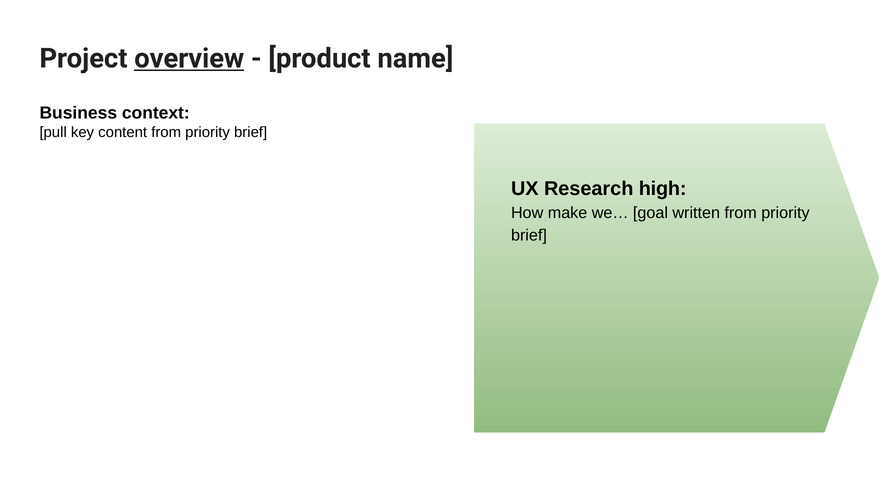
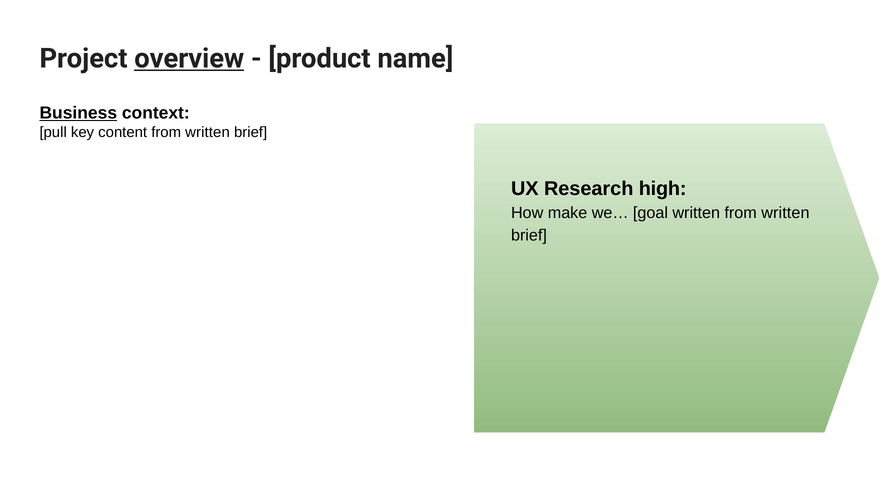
Business underline: none -> present (78, 113)
content from priority: priority -> written (208, 132)
written from priority: priority -> written (785, 213)
